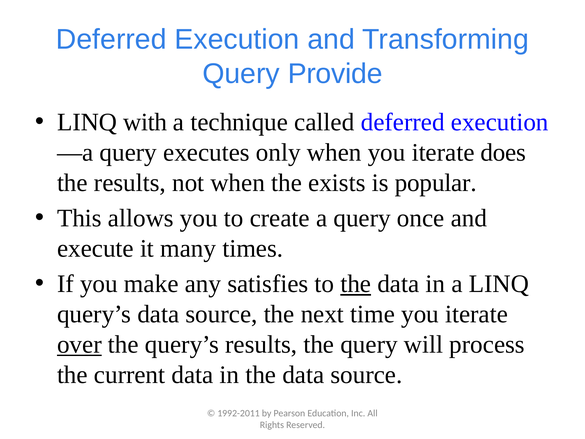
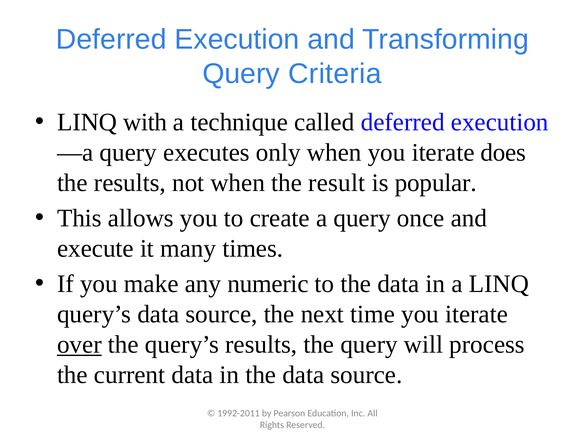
Provide: Provide -> Criteria (335, 74)
exists: exists -> result (337, 183)
satisfies: satisfies -> numeric (268, 284)
the underline: present -> none (356, 284)
